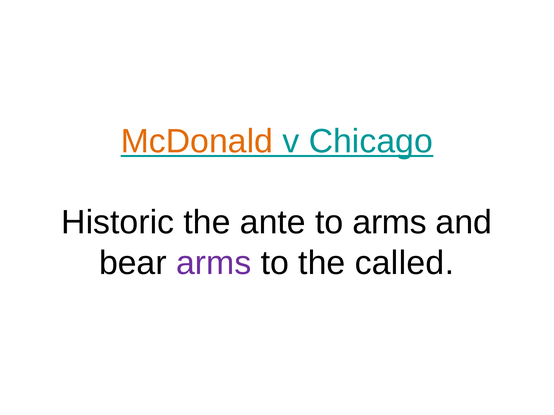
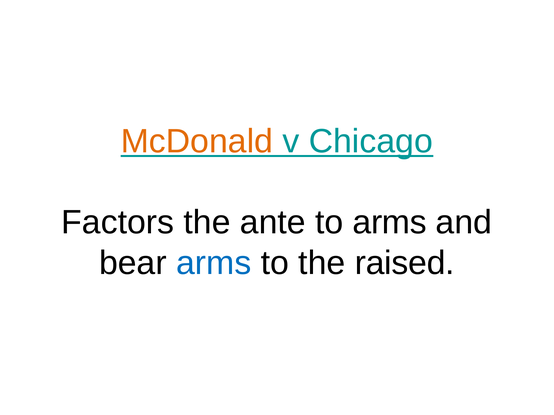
Historic: Historic -> Factors (118, 223)
arms colour: purple -> blue (214, 263)
called: called -> raised (405, 263)
